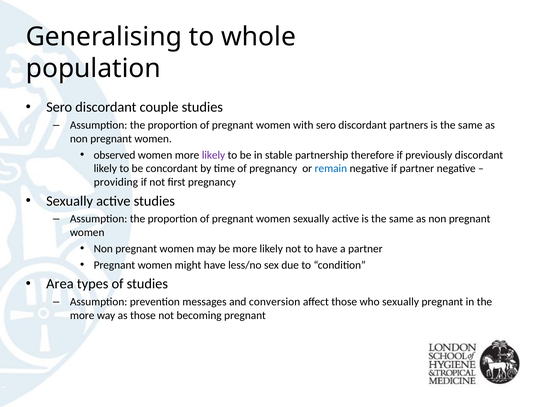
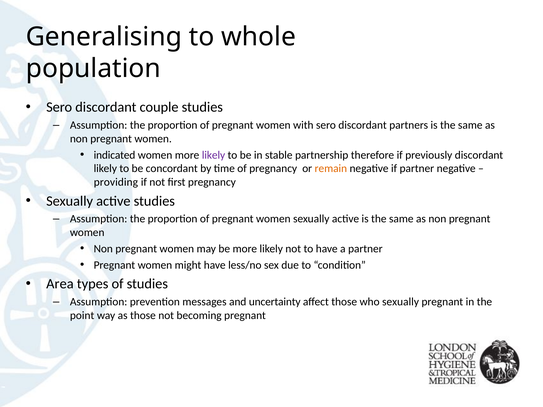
observed: observed -> indicated (115, 155)
remain colour: blue -> orange (331, 169)
conversion: conversion -> uncertainty (275, 302)
more: more -> point (82, 316)
